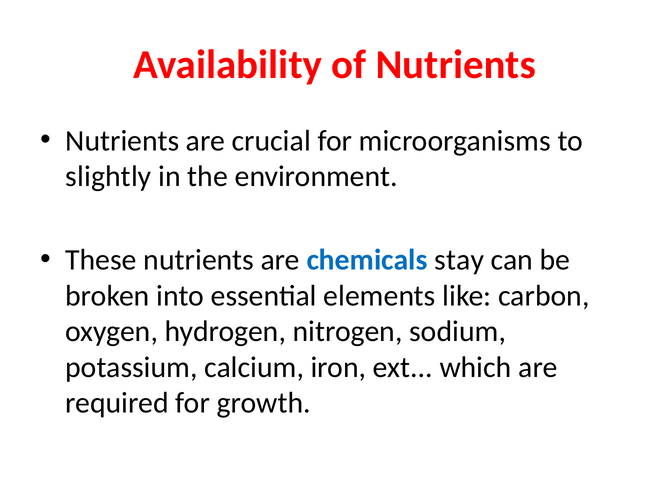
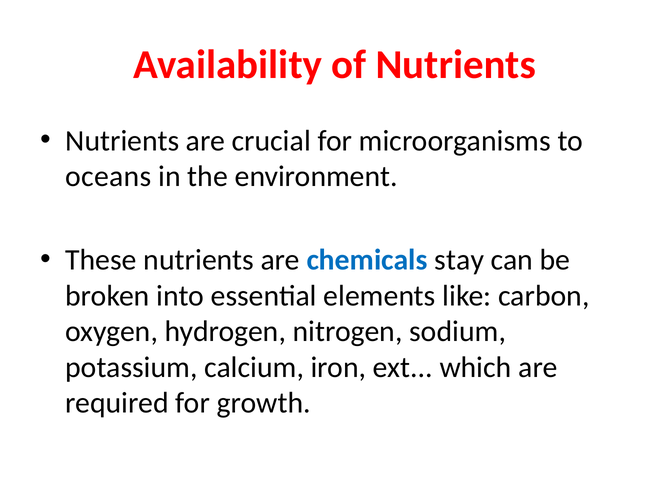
slightly: slightly -> oceans (108, 176)
